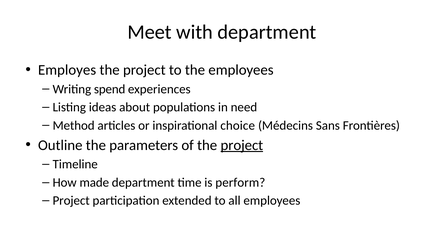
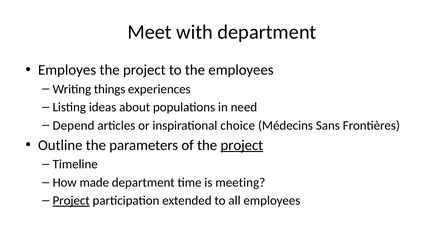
spend: spend -> things (110, 89)
Method: Method -> Depend (74, 125)
perform: perform -> meeting (240, 182)
Project underline: none -> present (71, 200)
